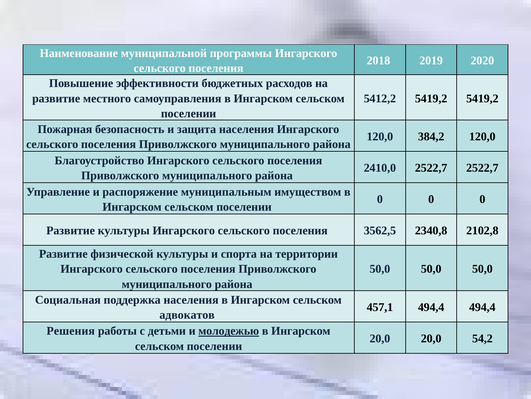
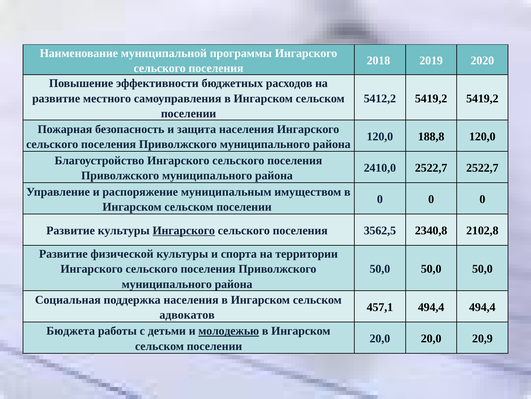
384,2: 384,2 -> 188,8 (431, 137)
Ингарского underline: none -> present (184, 230)
Решения: Решения -> Бюджета (71, 330)
54,2: 54,2 -> 20,9 (482, 338)
